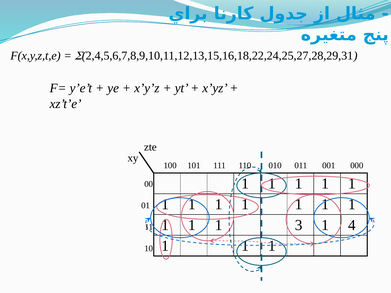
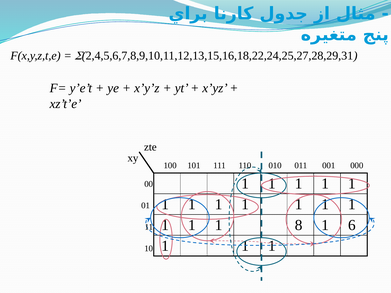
3: 3 -> 8 (299, 225)
4: 4 -> 6 (352, 225)
